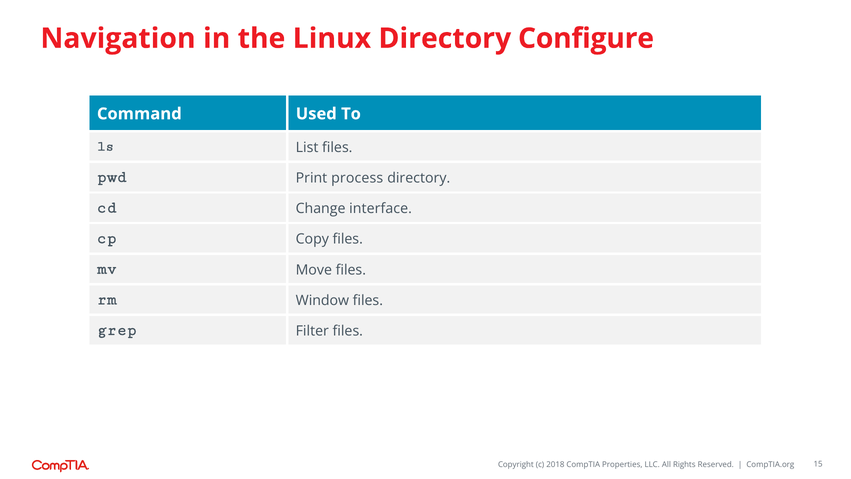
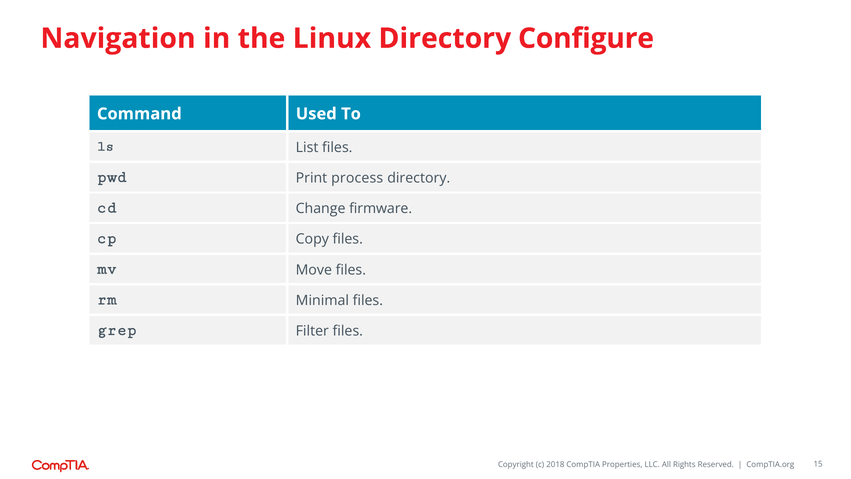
interface: interface -> firmware (381, 208)
Window: Window -> Minimal (322, 300)
